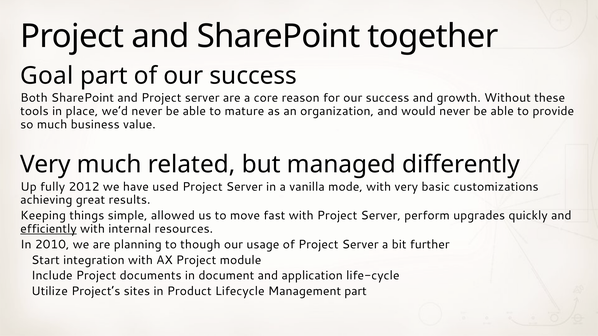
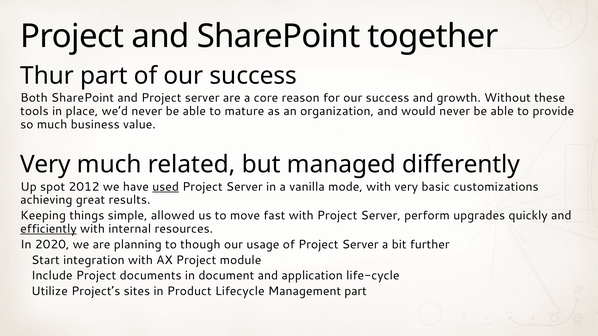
Goal: Goal -> Thur (47, 76)
fully: fully -> spot (53, 187)
used underline: none -> present (166, 187)
2010: 2010 -> 2020 (52, 245)
